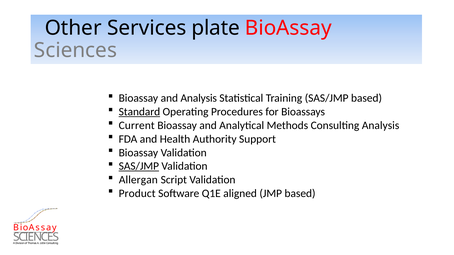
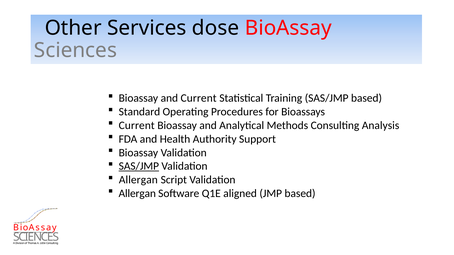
plate: plate -> dose (215, 28)
and Analysis: Analysis -> Current (199, 98)
Standard underline: present -> none (139, 112)
Product: Product -> Allergan (137, 194)
